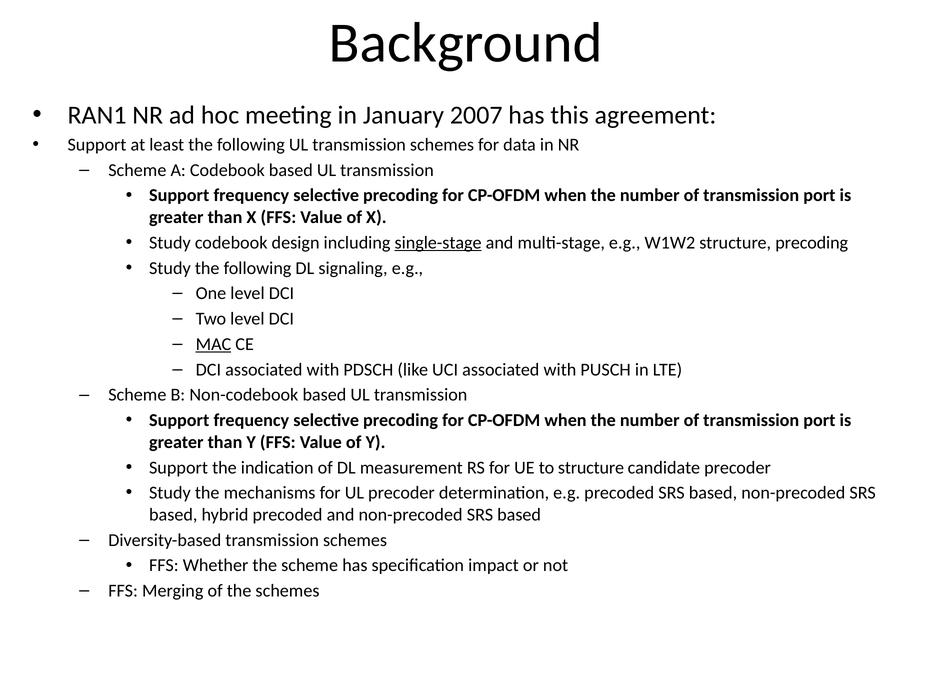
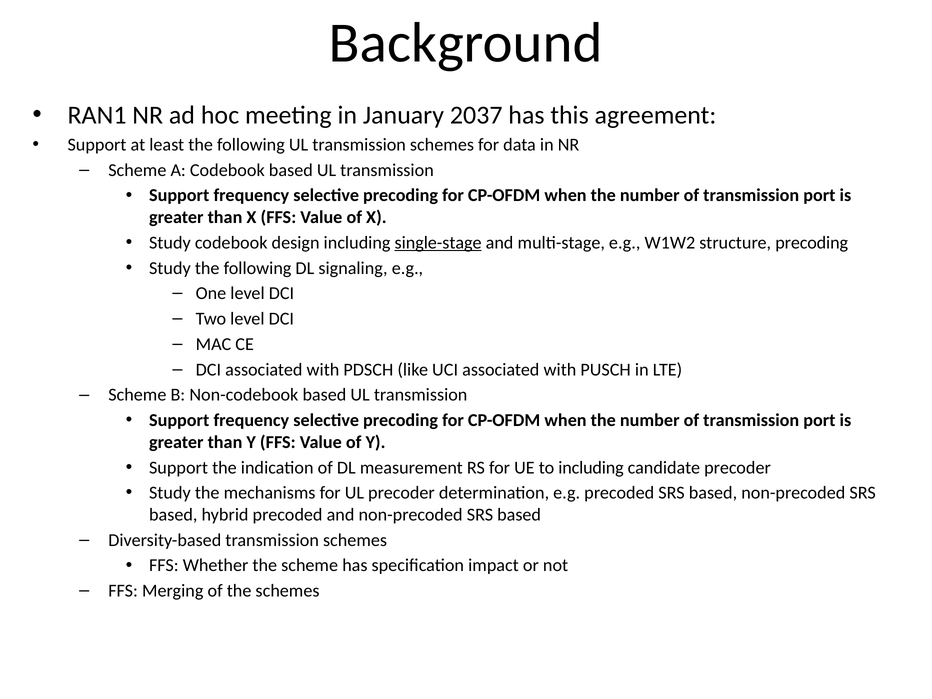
2007: 2007 -> 2037 (476, 115)
MAC underline: present -> none (213, 344)
to structure: structure -> including (591, 468)
